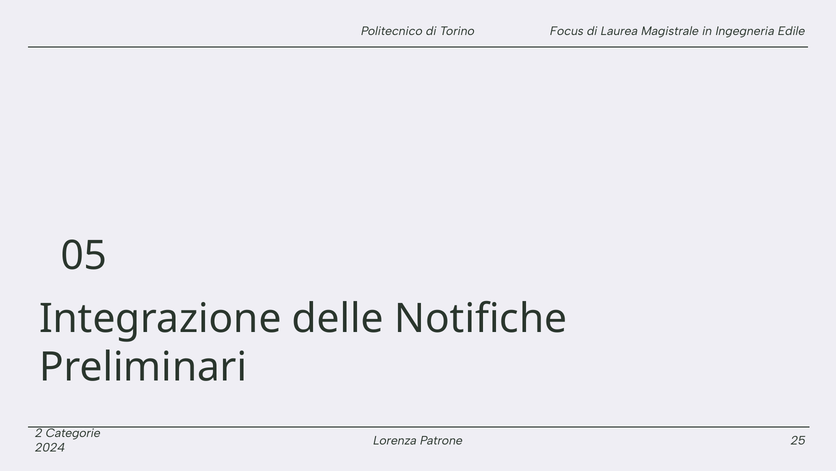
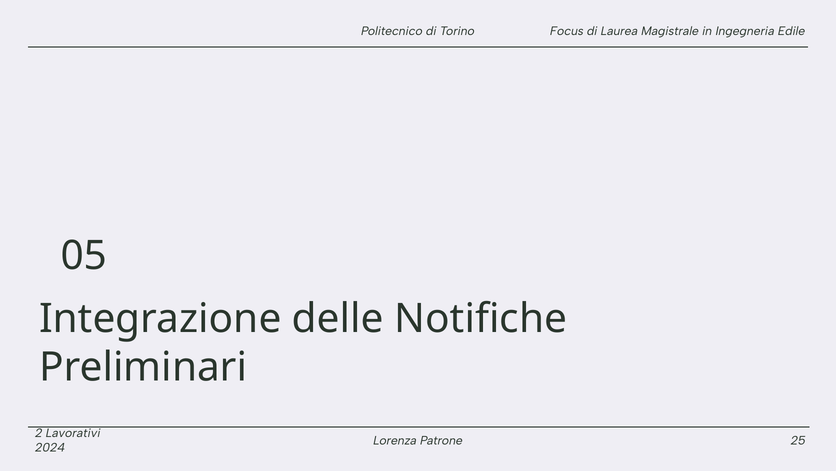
Categorie: Categorie -> Lavorativi (73, 433)
